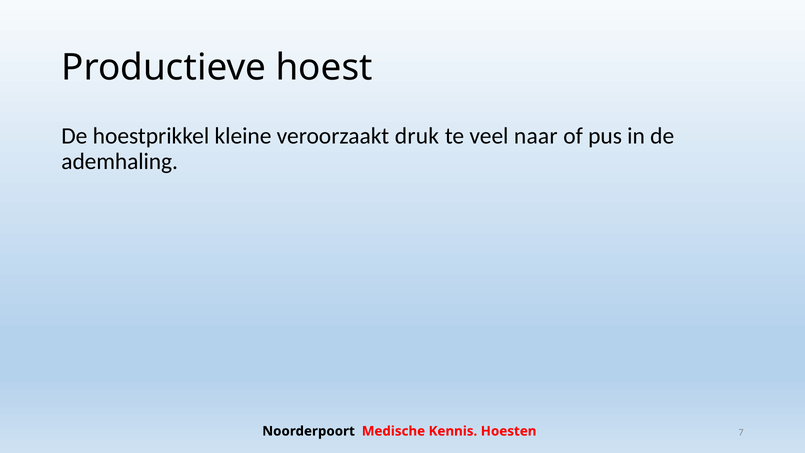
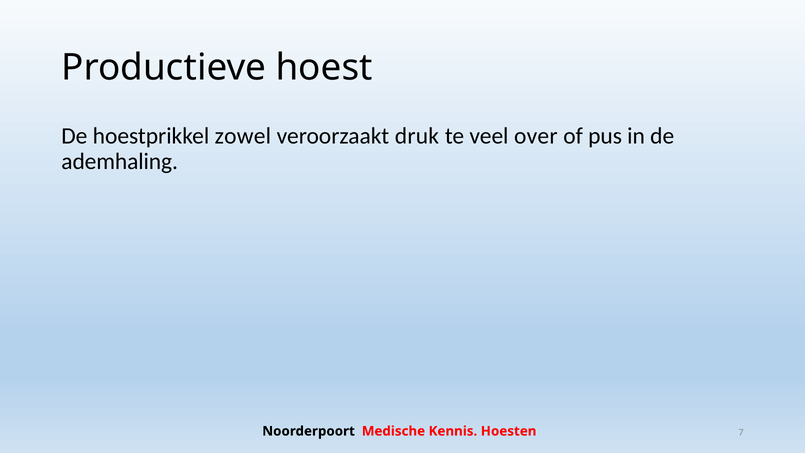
kleine: kleine -> zowel (243, 136)
naar: naar -> over (536, 136)
